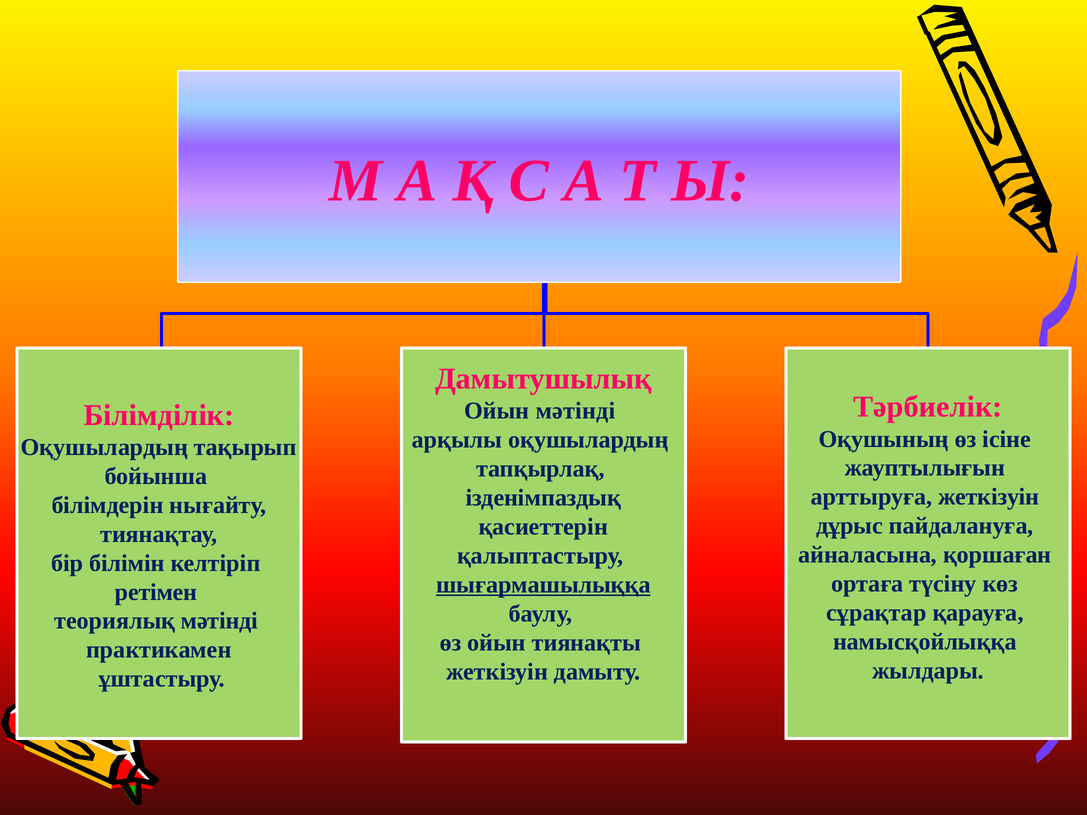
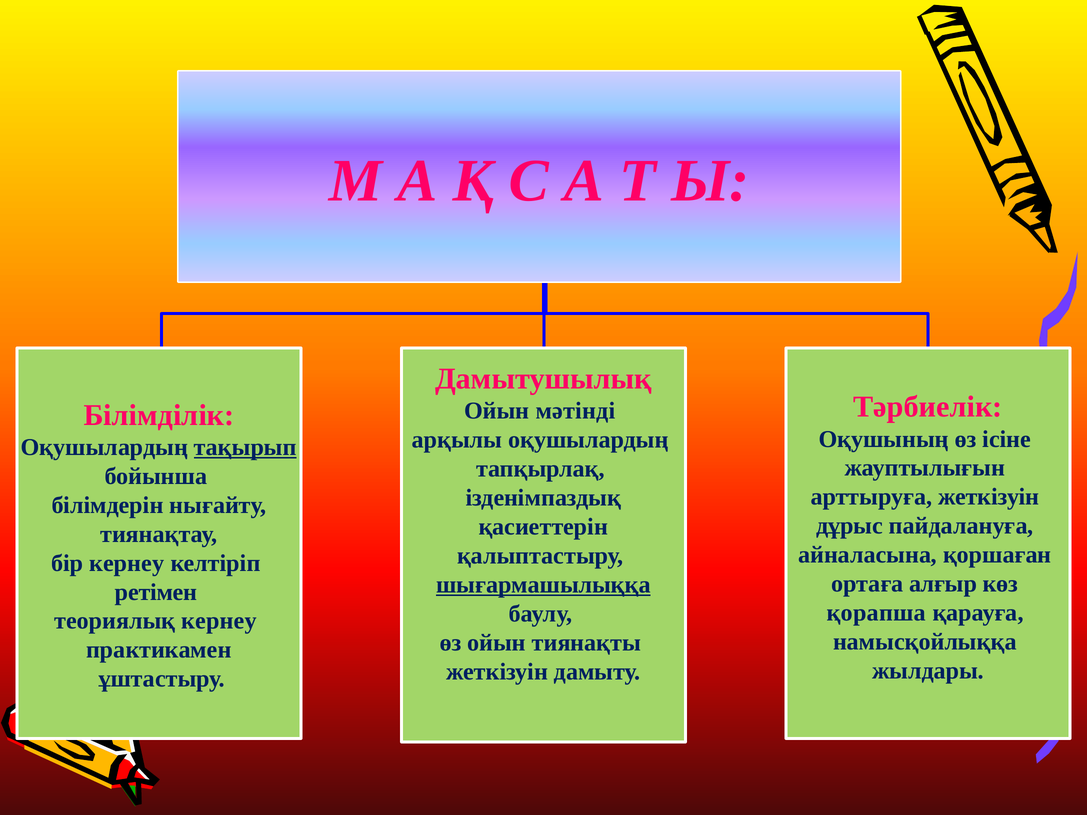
тақырып underline: none -> present (245, 447)
бір білімін: білімін -> кернеу (127, 563)
түсіну: түсіну -> алғыр (943, 584)
сұрақтар: сұрақтар -> қорапша (876, 613)
теориялық мәтінді: мәтінді -> кернеу (219, 621)
